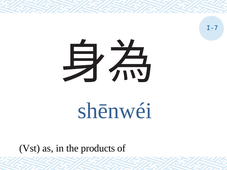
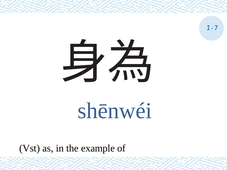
products: products -> example (98, 148)
